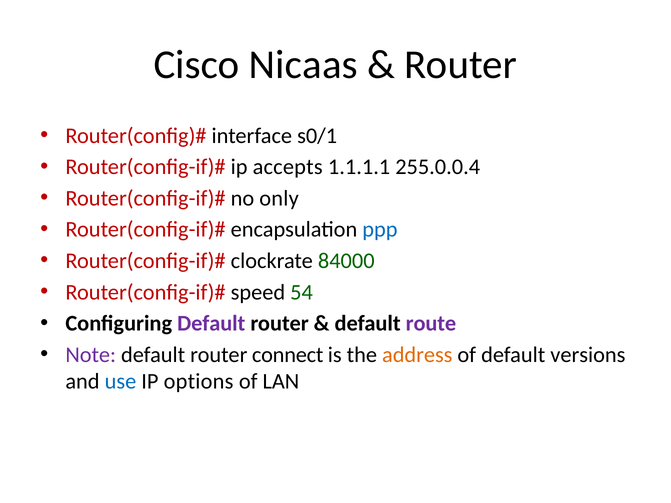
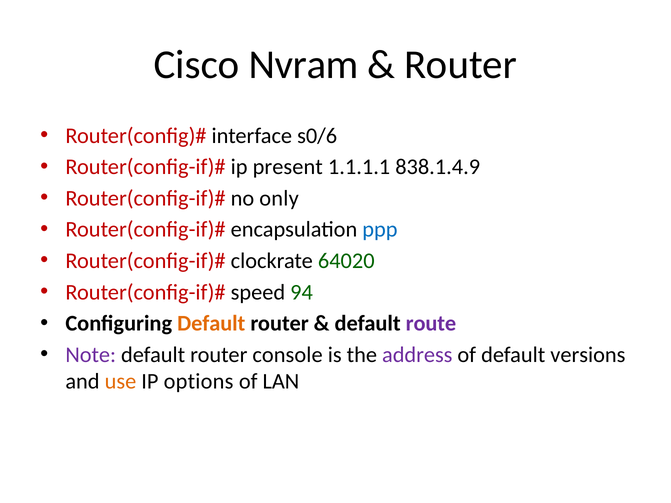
Nicaas: Nicaas -> Nvram (304, 65)
s0/1: s0/1 -> s0/6 (317, 136)
accepts: accepts -> present (288, 167)
255.0.0.4: 255.0.0.4 -> 838.1.4.9 (438, 167)
84000: 84000 -> 64020 (346, 261)
54: 54 -> 94 (302, 292)
Default colour: purple -> orange (211, 324)
connect: connect -> console (288, 355)
address colour: orange -> purple (417, 355)
use colour: blue -> orange (120, 382)
